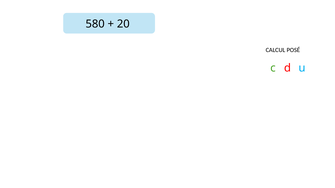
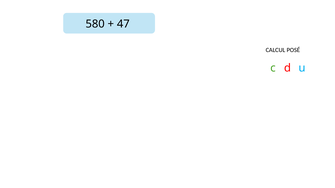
20: 20 -> 47 (123, 24)
